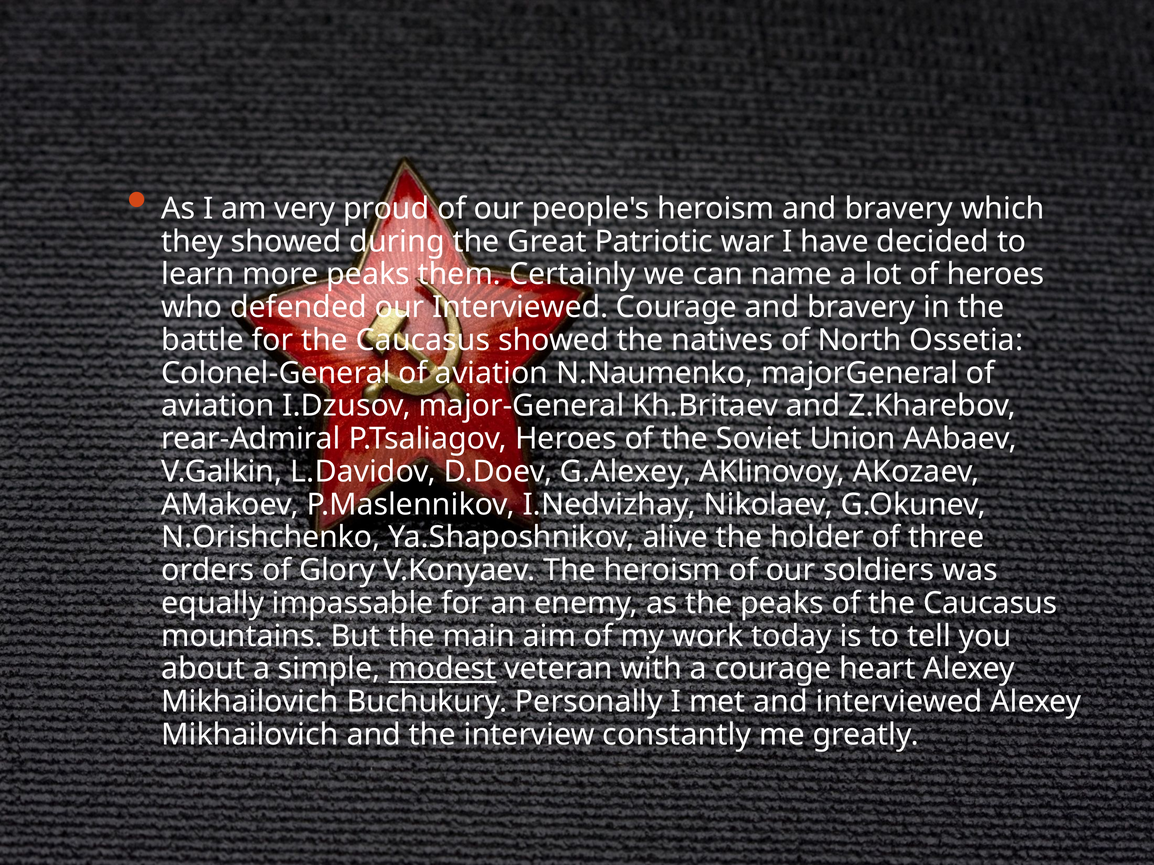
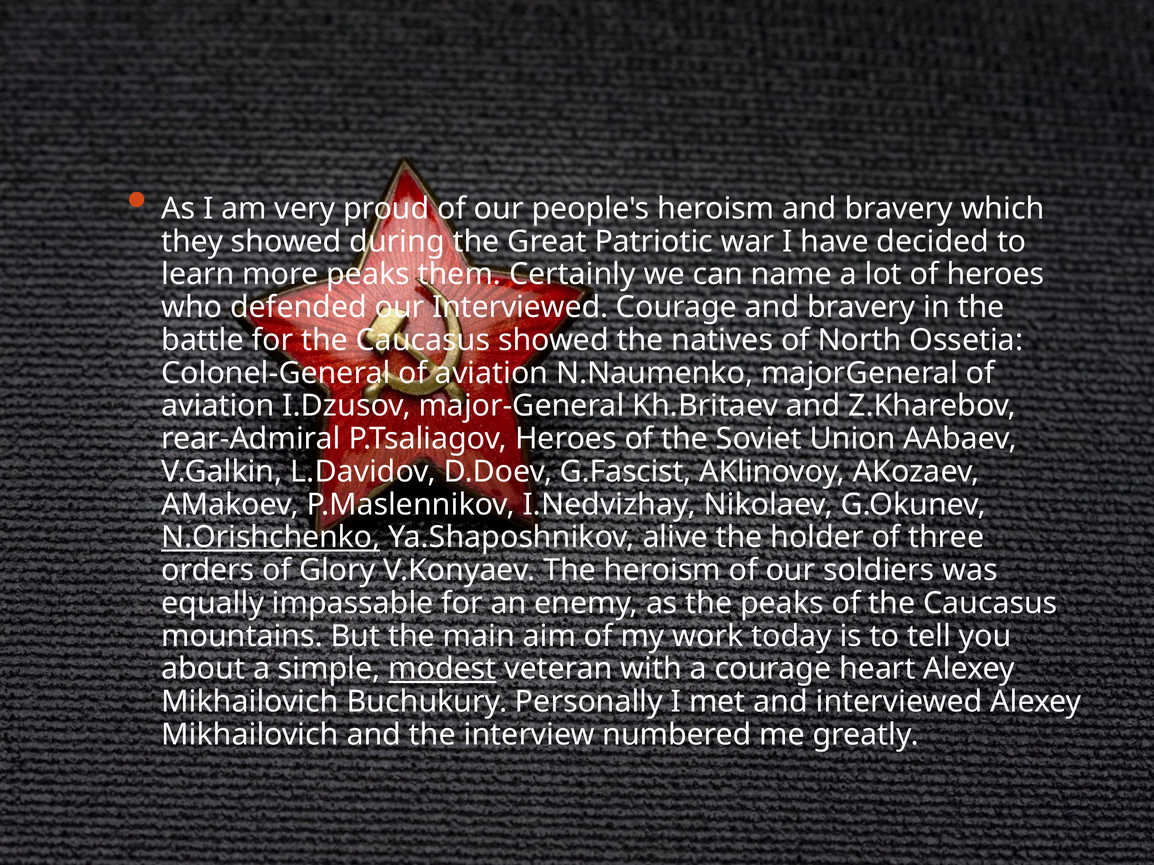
G.Alexey: G.Alexey -> G.Fascist (626, 472)
N.Orishchenko underline: none -> present (271, 538)
constantly: constantly -> numbered (677, 735)
